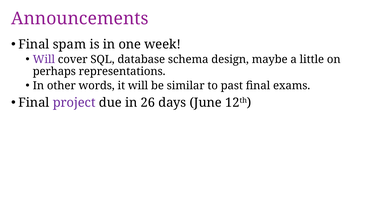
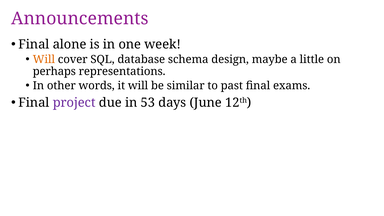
spam: spam -> alone (70, 44)
Will colour: purple -> orange (44, 59)
26: 26 -> 53 (148, 103)
